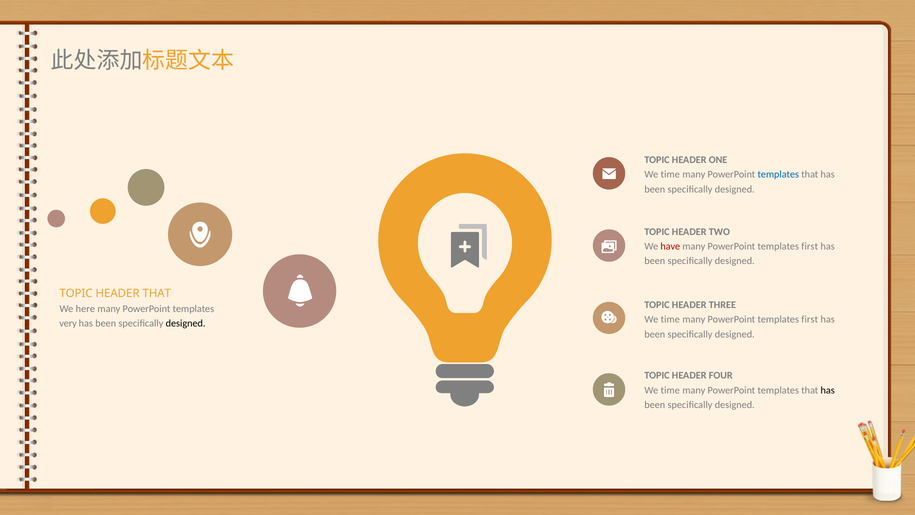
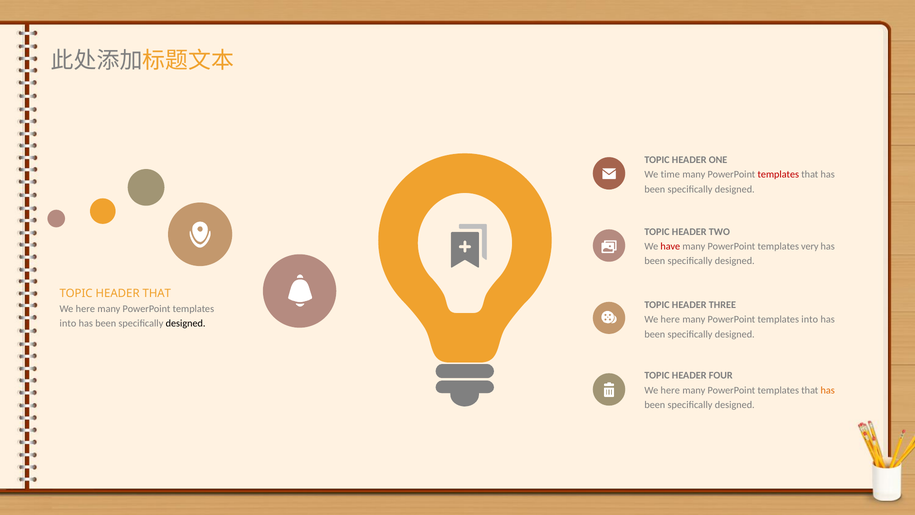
templates colour: blue -> red (778, 175)
first: first -> very (810, 246)
time: time -> here (670, 319)
first: first -> into (810, 319)
very: very -> into (68, 323)
time: time -> here (670, 390)
has colour: black -> orange (828, 390)
